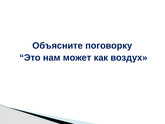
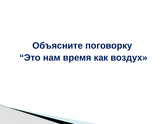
может: может -> время (77, 57)
